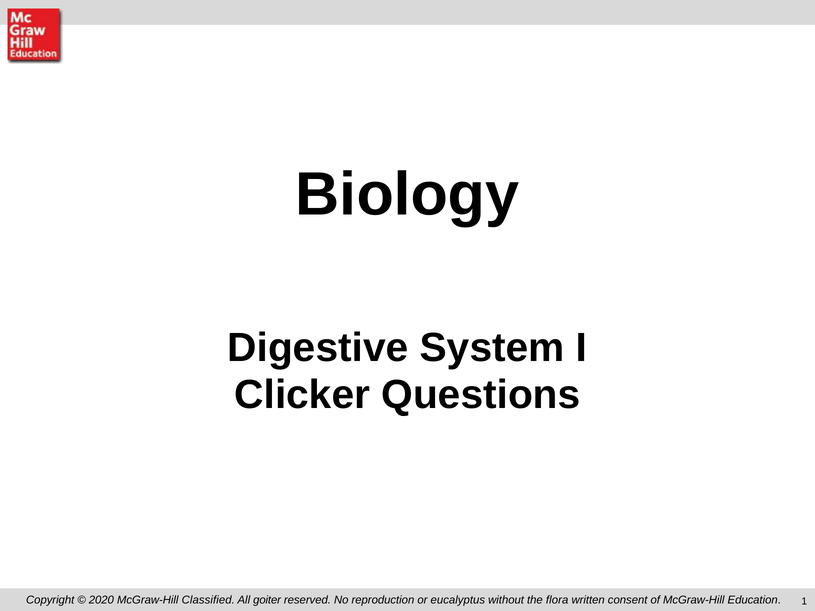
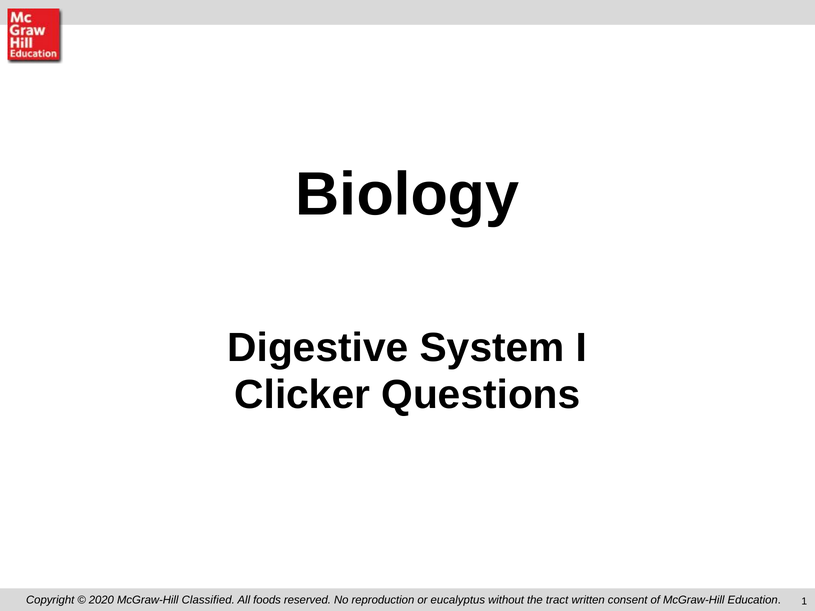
goiter: goiter -> foods (267, 600)
flora: flora -> tract (557, 600)
